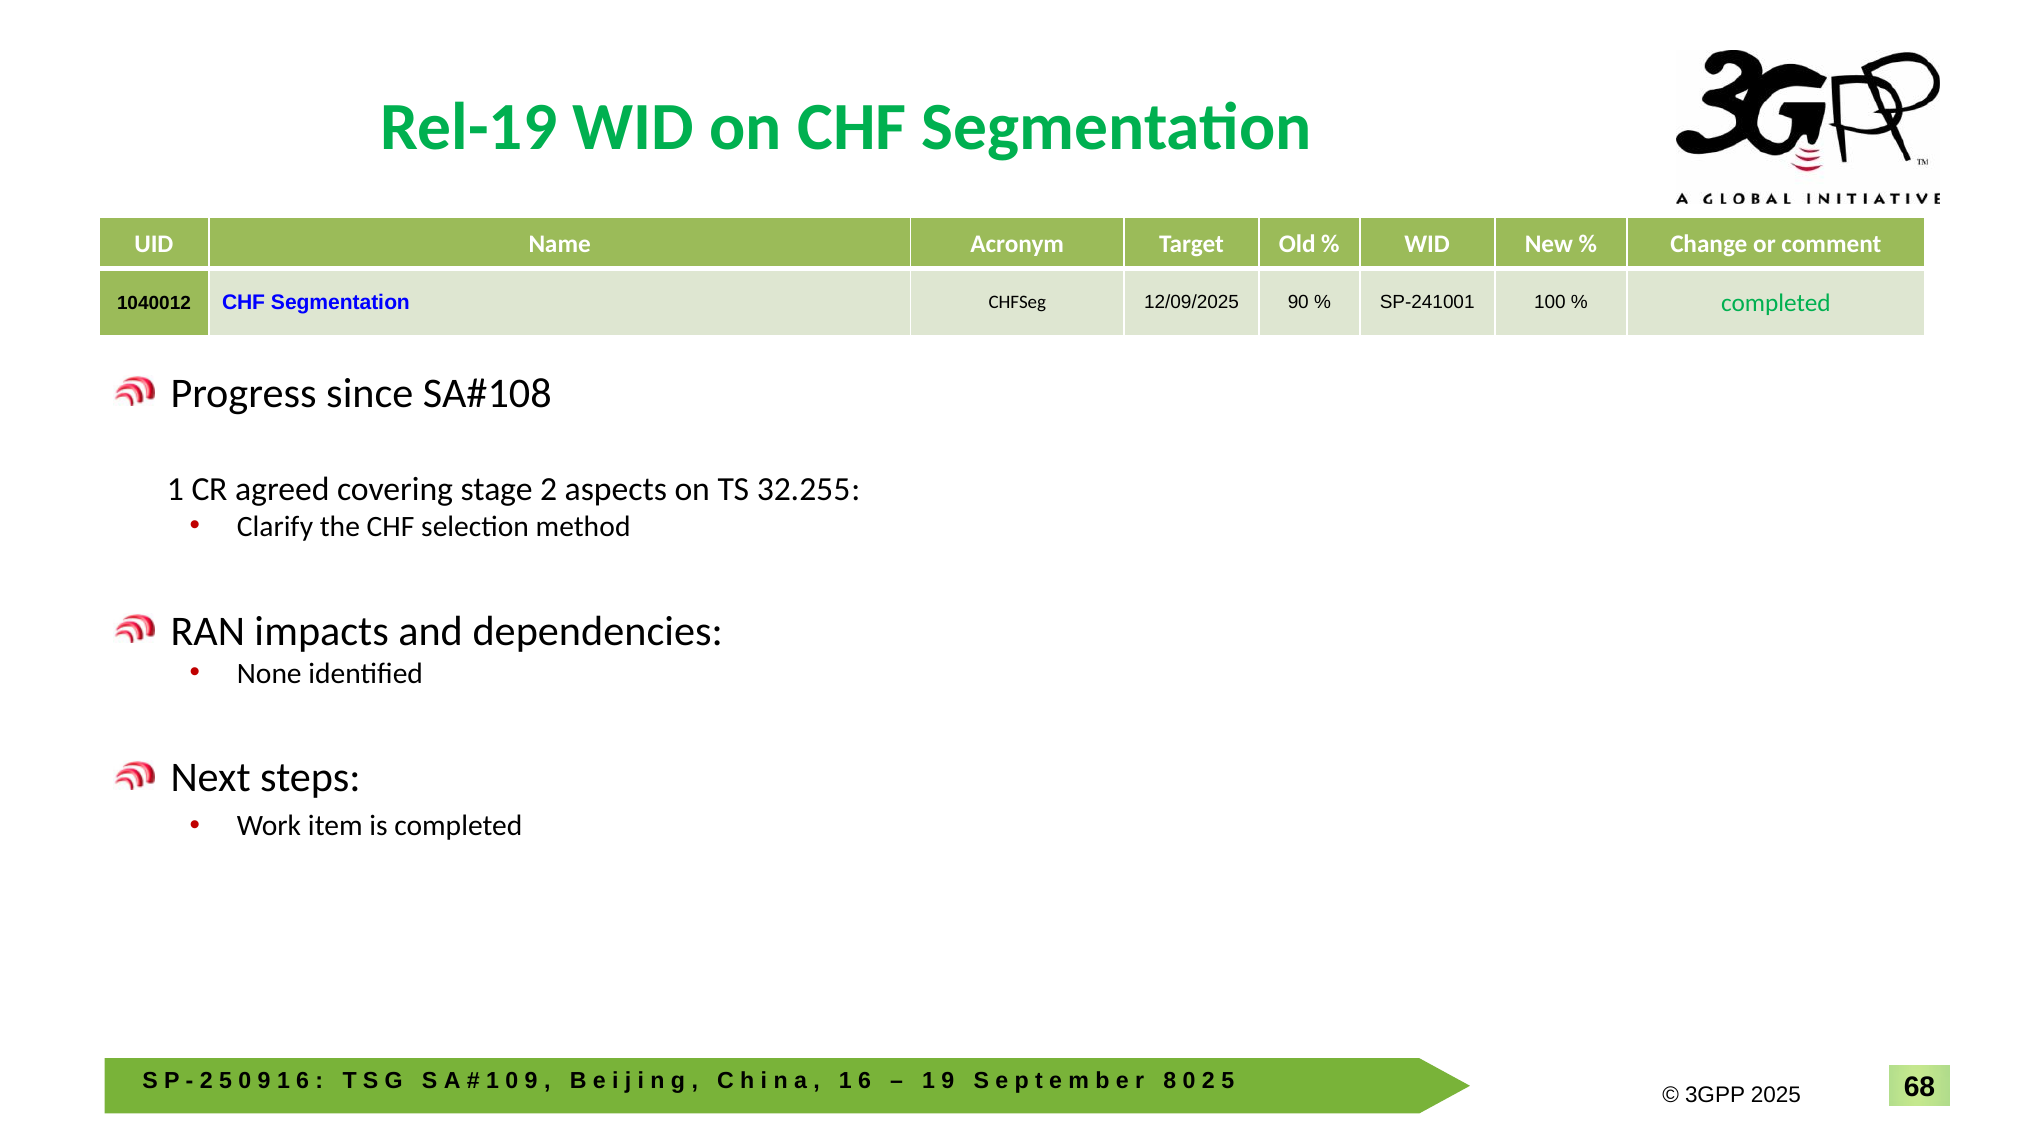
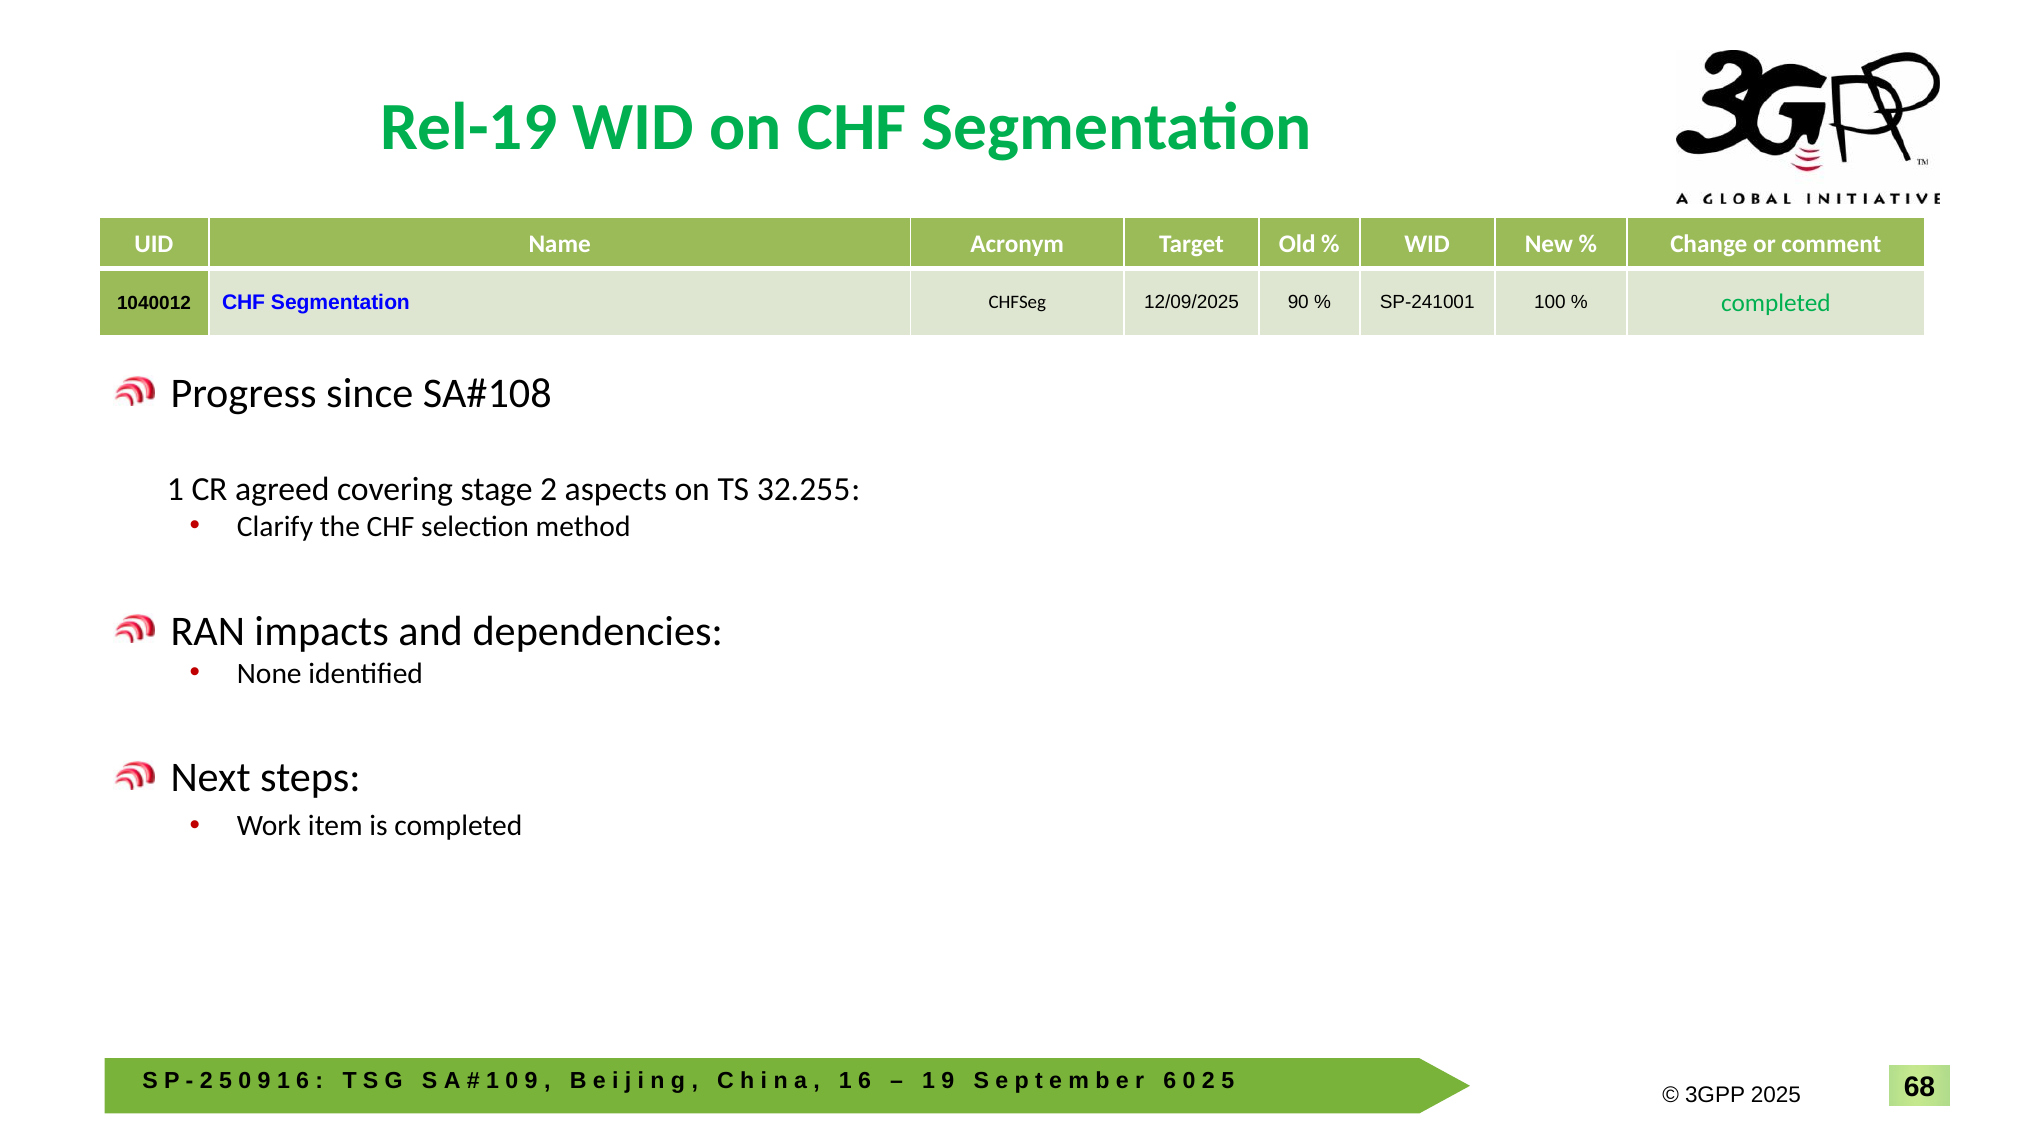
8: 8 -> 6 (1170, 1081)
